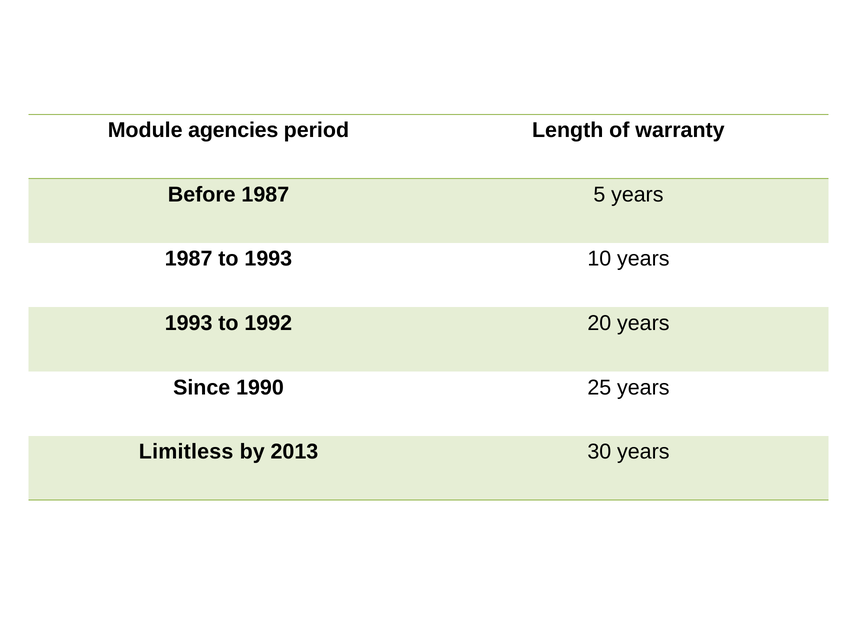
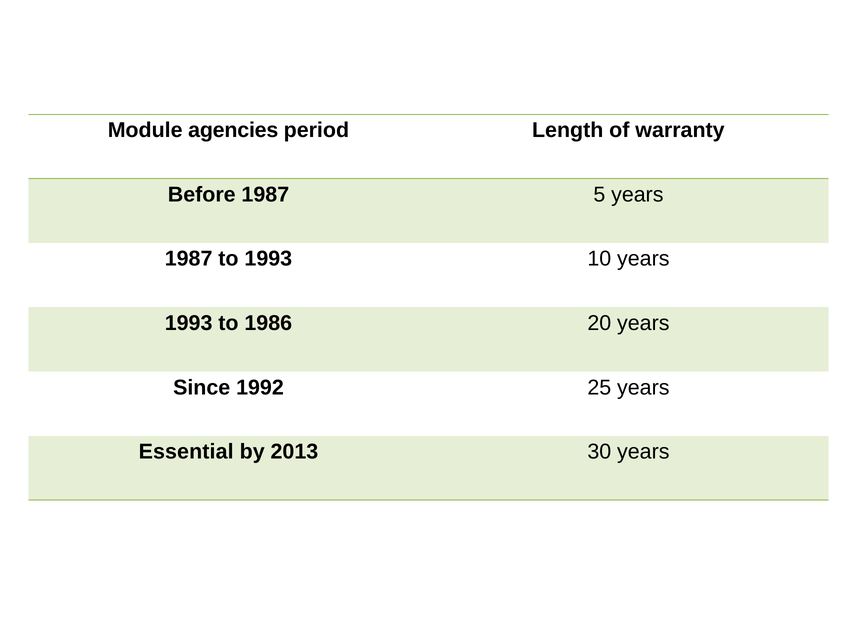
1992: 1992 -> 1986 (268, 323)
1990: 1990 -> 1992 (260, 387)
Limitless: Limitless -> Essential (186, 452)
